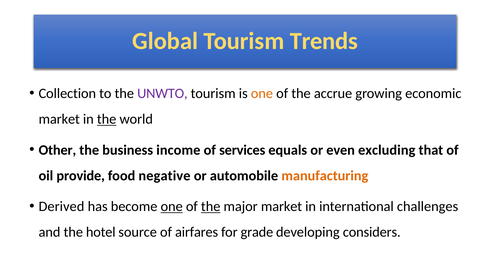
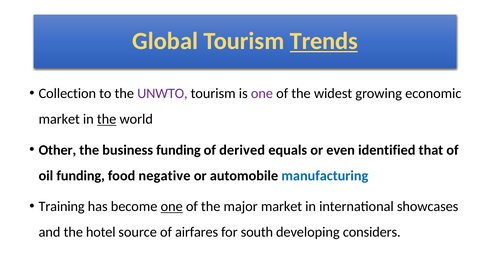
Trends underline: none -> present (324, 41)
one colour: orange -> purple (262, 93)
accrue: accrue -> widest (333, 93)
business income: income -> funding (178, 150)
services: services -> derived (242, 150)
excluding: excluding -> identified (387, 150)
oil provide: provide -> funding (81, 175)
manufacturing colour: orange -> blue (325, 175)
Derived: Derived -> Training (62, 206)
the underline: present -> none (211, 206)
challenges: challenges -> showcases (428, 206)
grade: grade -> south (257, 232)
